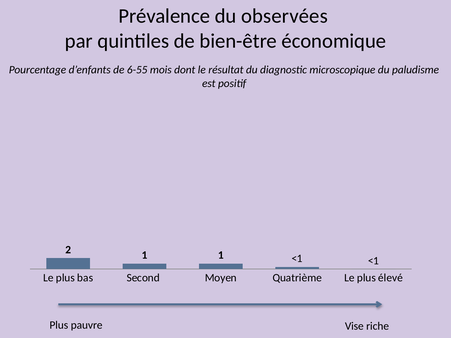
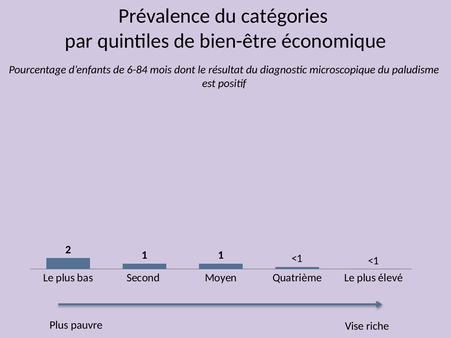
observées: observées -> catégories (285, 16)
6-55: 6-55 -> 6-84 (137, 70)
